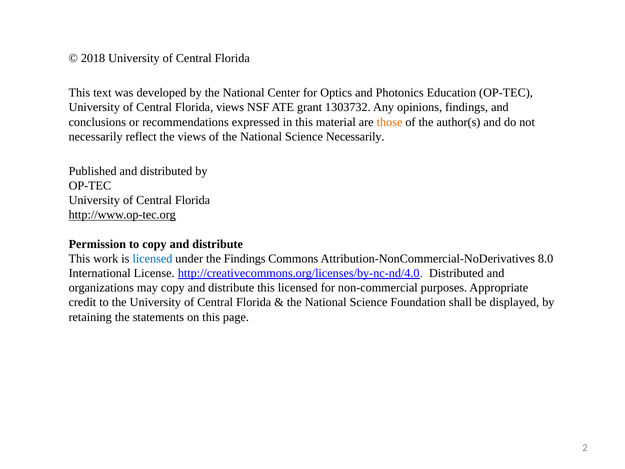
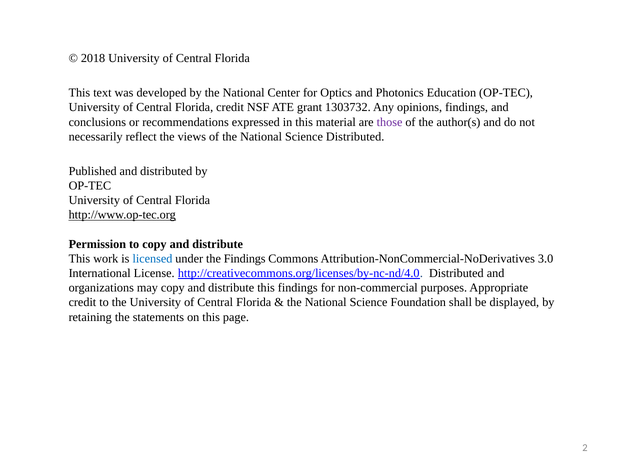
Florida views: views -> credit (230, 107)
those colour: orange -> purple (390, 122)
Science Necessarily: Necessarily -> Distributed (355, 137)
8.0: 8.0 -> 3.0 (546, 258)
this licensed: licensed -> findings (298, 288)
